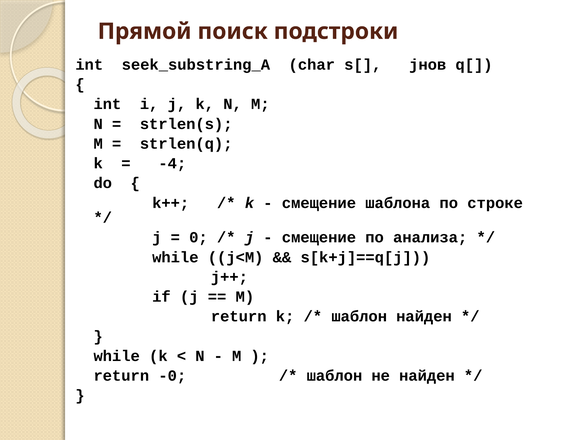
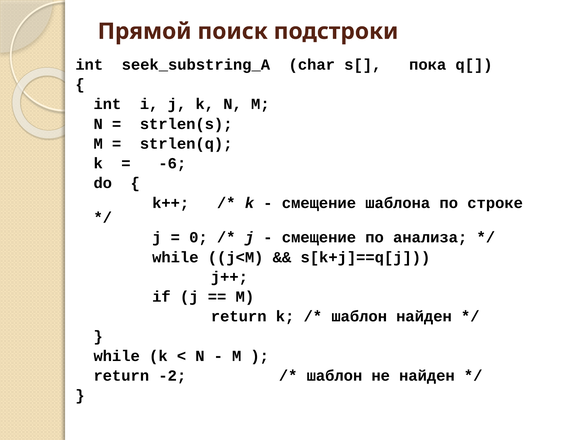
jнов: jнов -> пока (428, 65)
-4: -4 -> -6 (172, 164)
-0: -0 -> -2 (172, 376)
